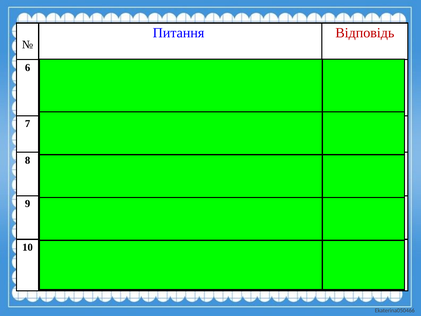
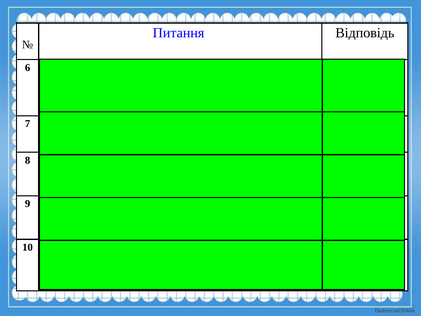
Відповідь colour: red -> black (365, 33)
